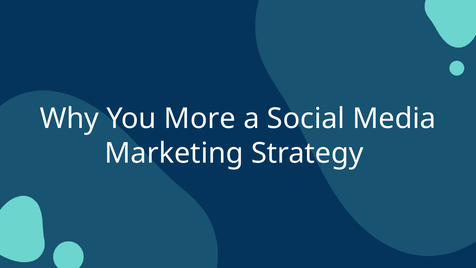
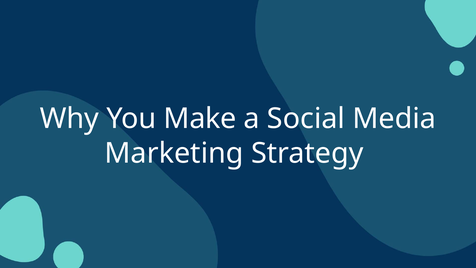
More: More -> Make (200, 119)
